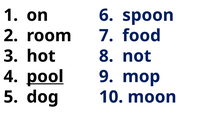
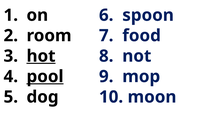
hot underline: none -> present (41, 56)
